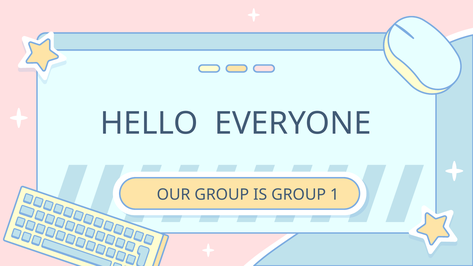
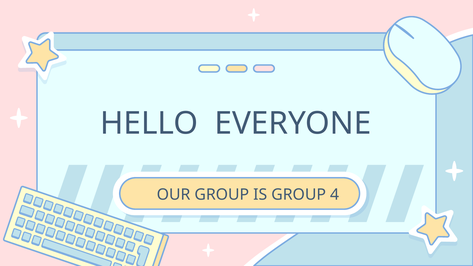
1: 1 -> 4 (335, 195)
